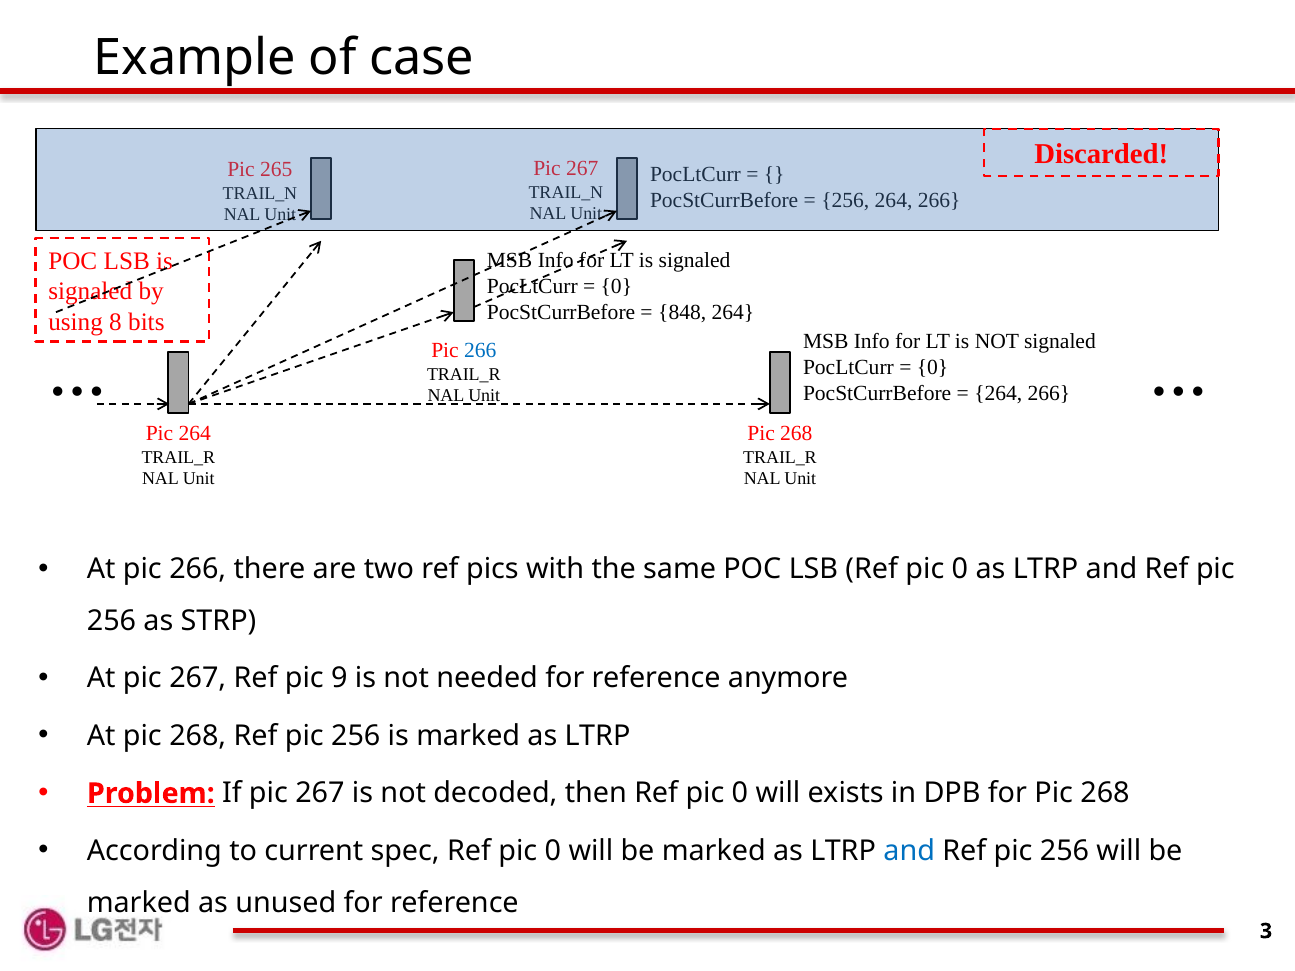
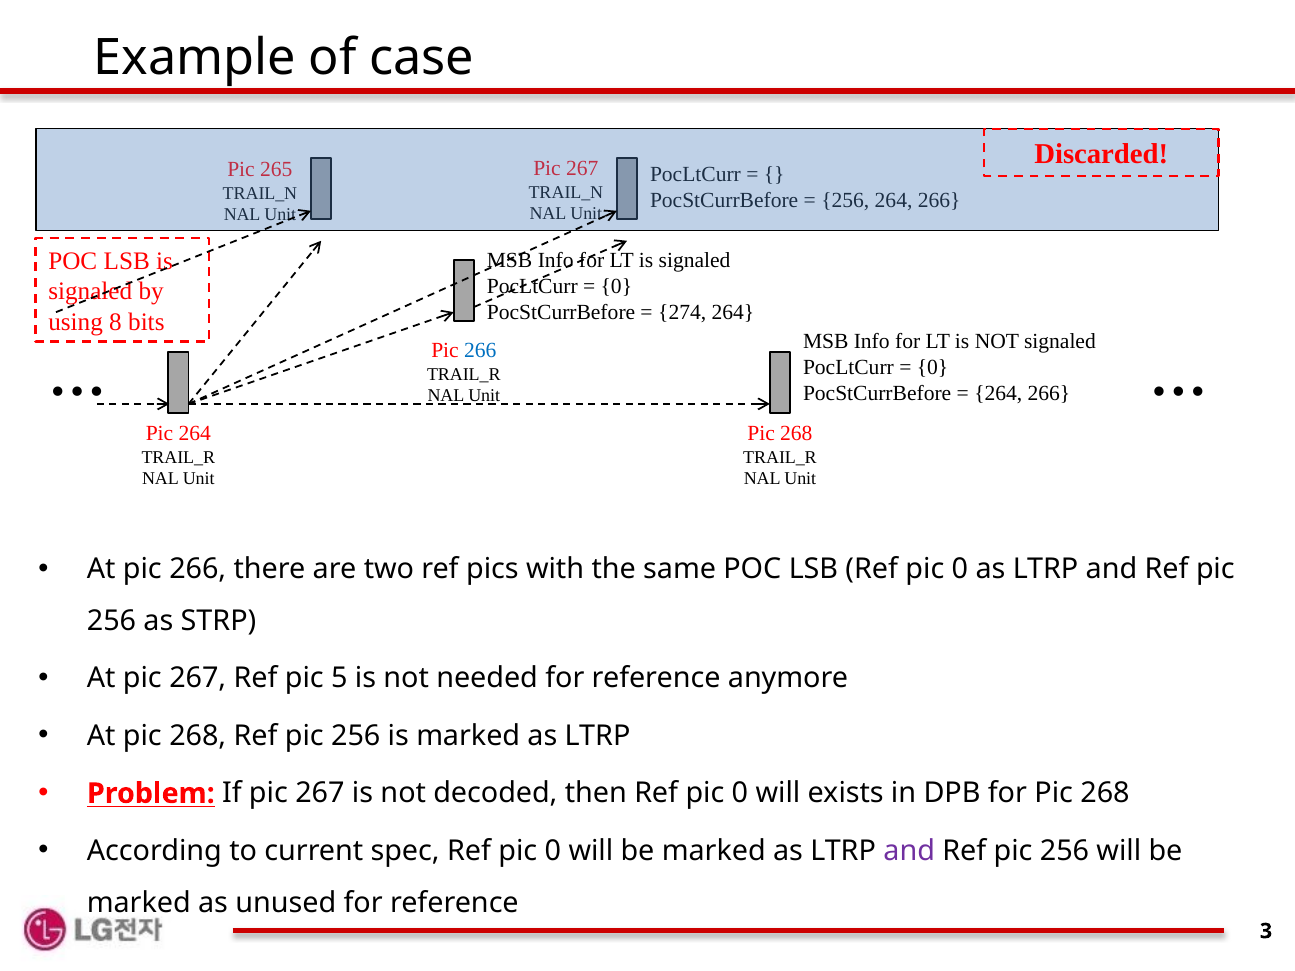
848: 848 -> 274 (682, 312)
9: 9 -> 5 (339, 679)
and colour: blue -> purple (909, 851)
